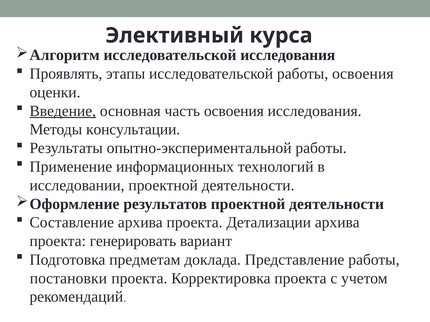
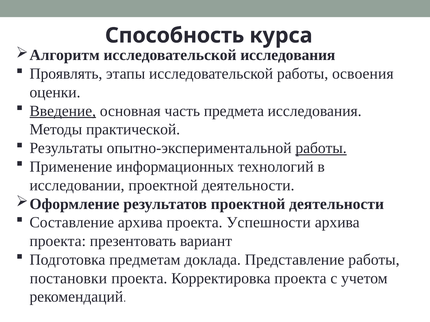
Элективный: Элективный -> Способность (175, 36)
часть освоения: освоения -> предмета (234, 111)
консультации: консультации -> практической (133, 130)
работы underline: none -> present (321, 148)
Детализации: Детализации -> Успешности (269, 223)
генерировать: генерировать -> презентовать (133, 241)
